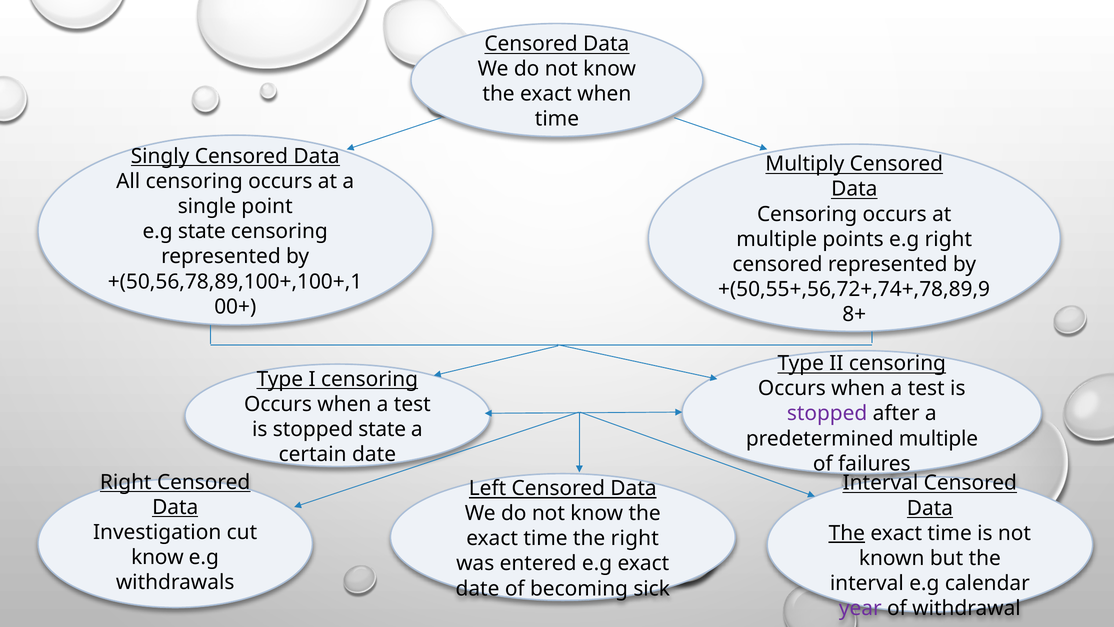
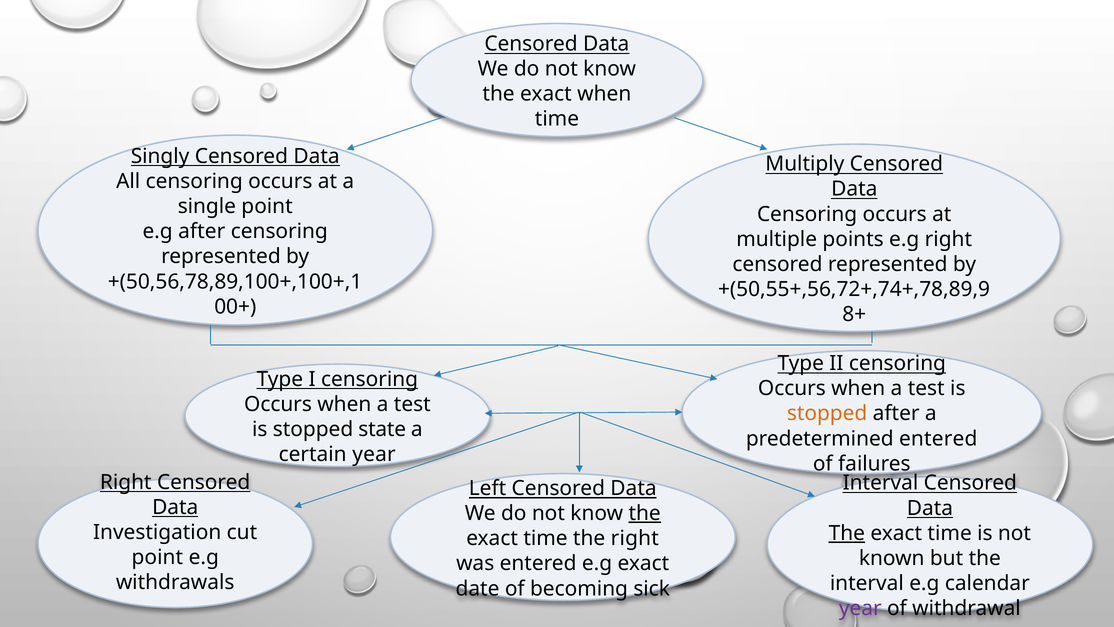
e.g state: state -> after (202, 231)
stopped colour: purple -> orange (827, 413)
predetermined multiple: multiple -> entered (938, 438)
certain date: date -> year (374, 454)
the underline: none -> present (645, 513)
know: know -> point (157, 557)
